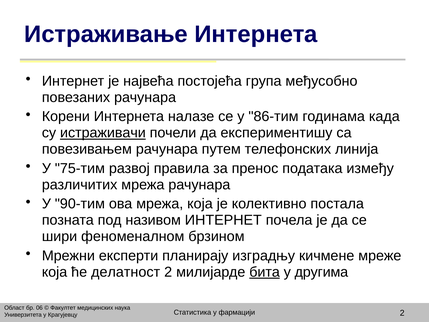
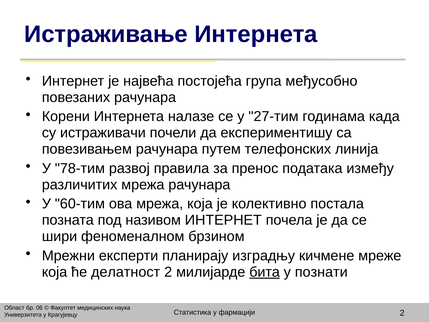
86-тим: 86-тим -> 27-тим (273, 117)
истраживачи underline: present -> none (103, 133)
75-тим: 75-тим -> 78-тим (80, 168)
90-тим: 90-тим -> 60-тим (80, 204)
другима: другима -> познати (321, 272)
